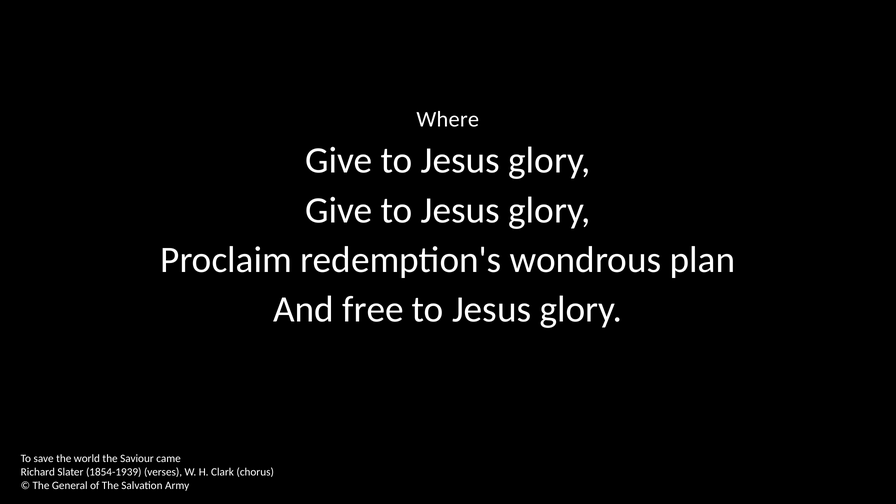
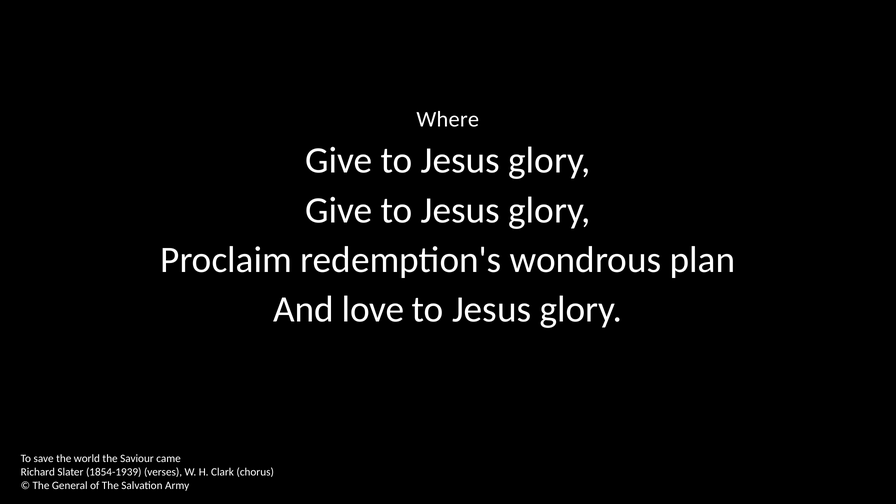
free: free -> love (373, 310)
